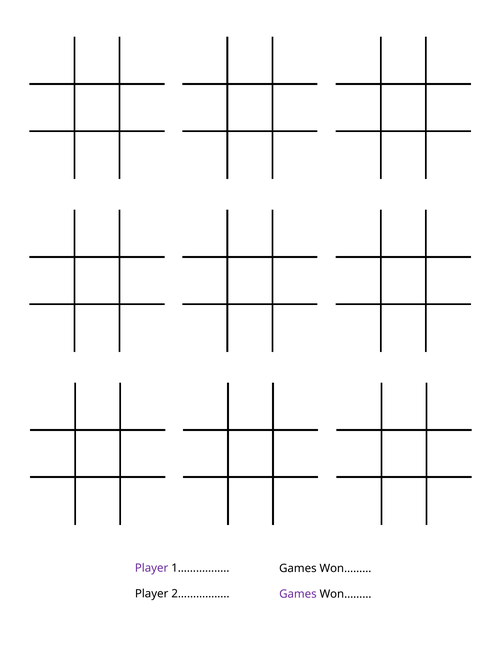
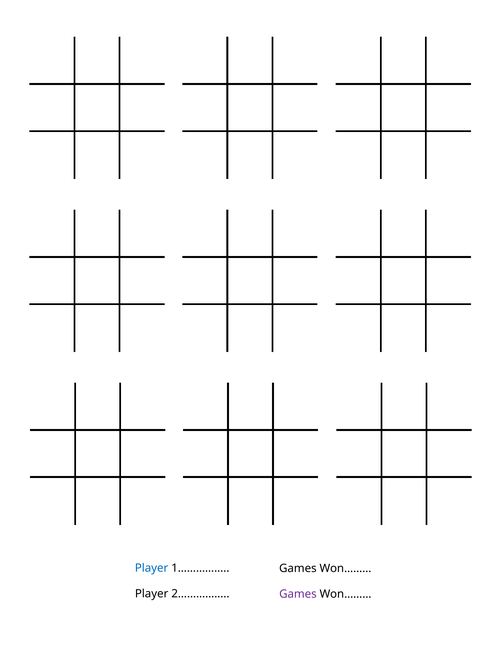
Player colour: purple -> blue (152, 567)
